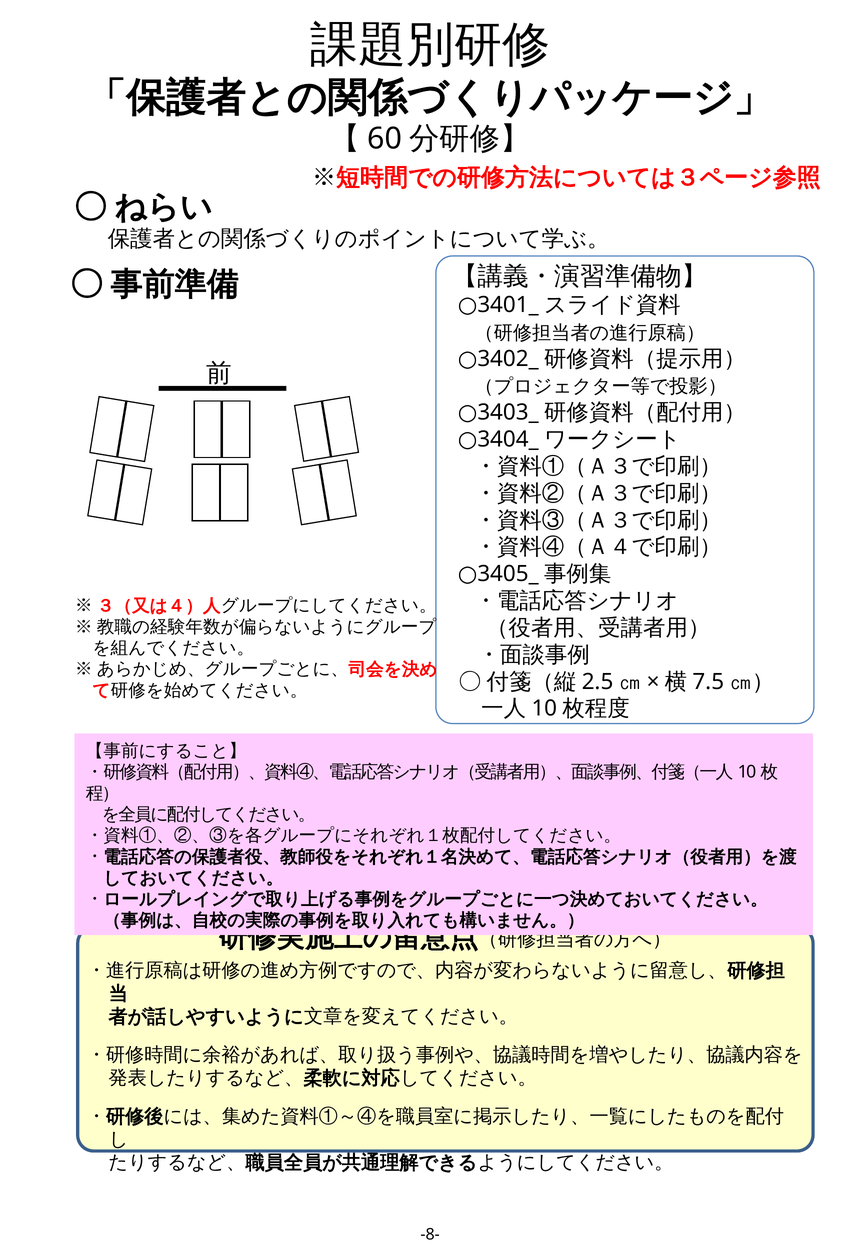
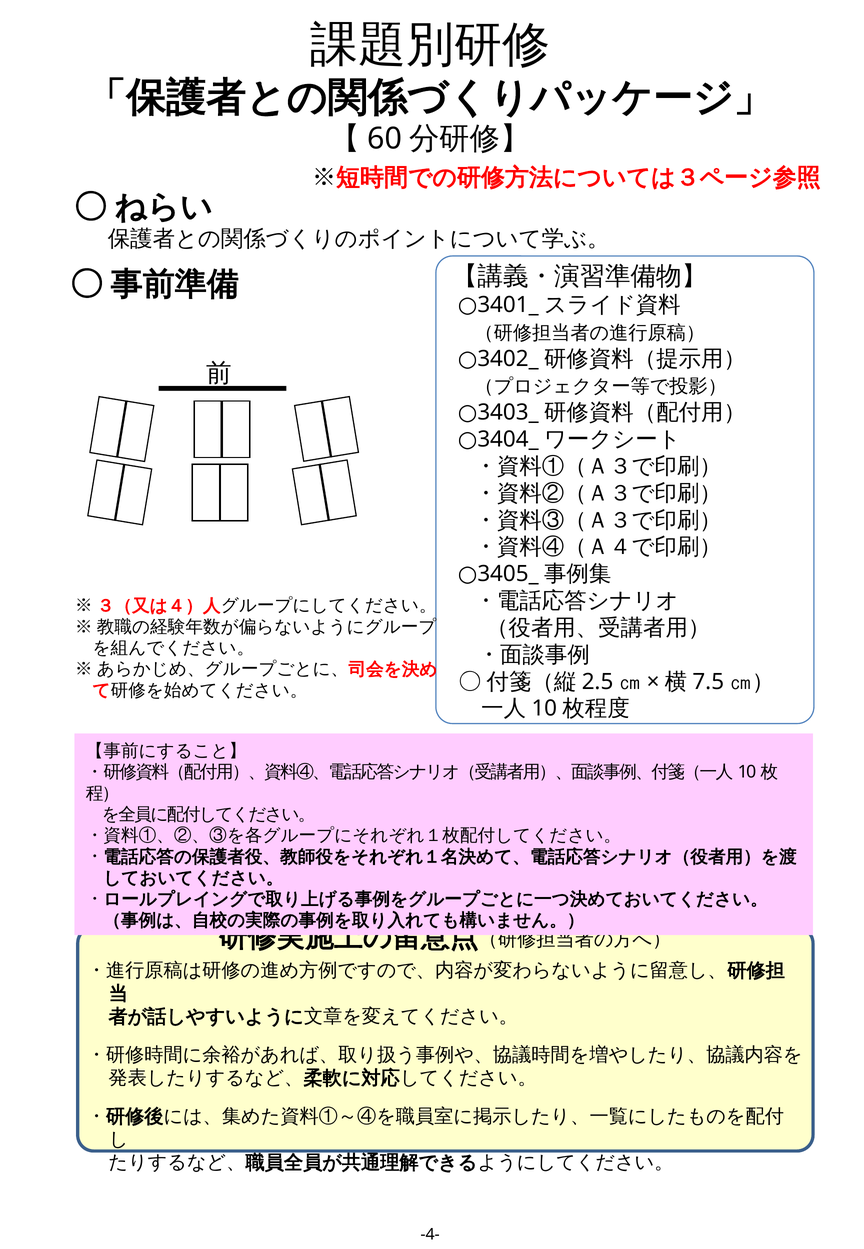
-8-: -8- -> -4- (430, 1233)
